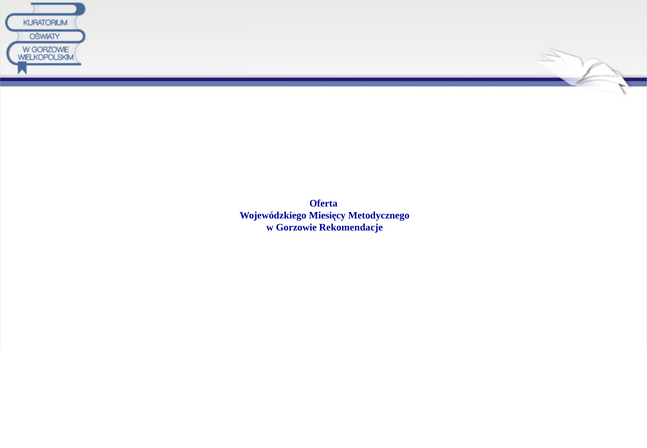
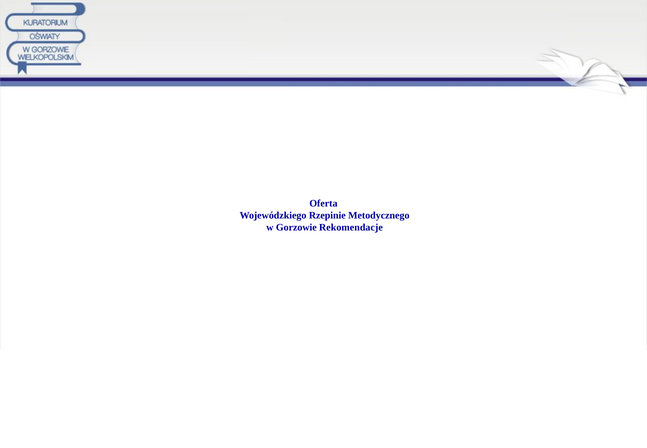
Miesięcy: Miesięcy -> Rzepinie (327, 216)
